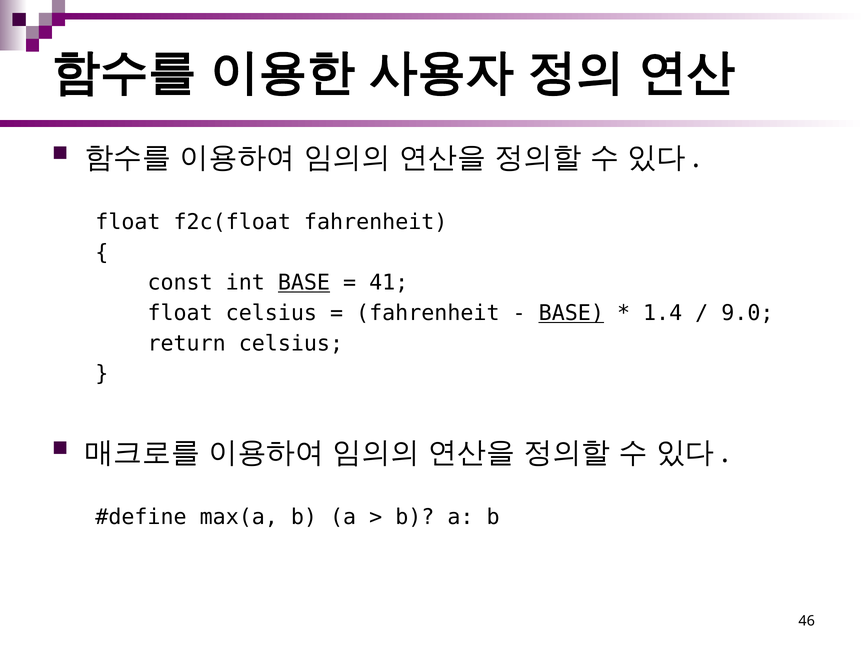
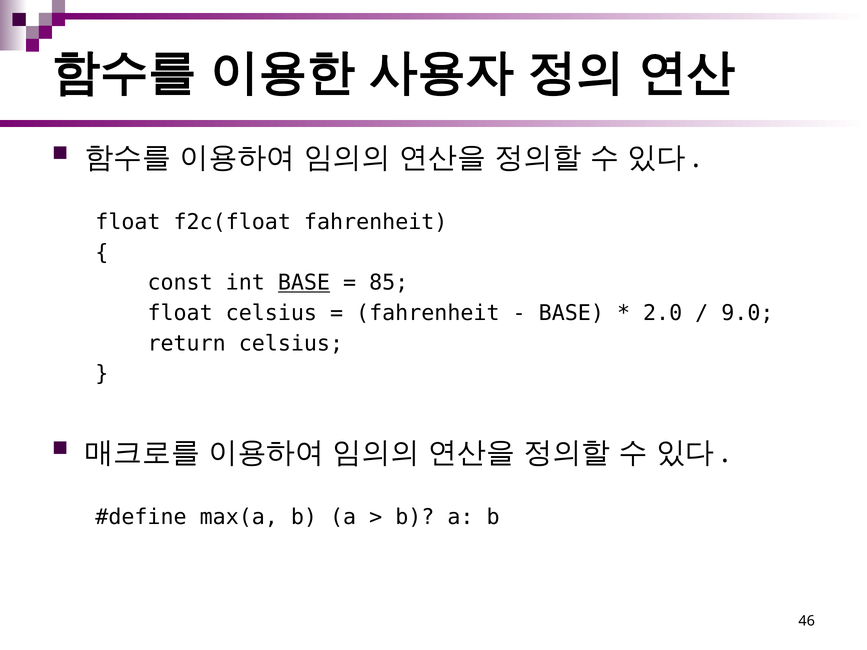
41: 41 -> 85 (389, 283)
BASE underline: present -> none (571, 313)
1.4: 1.4 -> 2.0 (663, 313)
